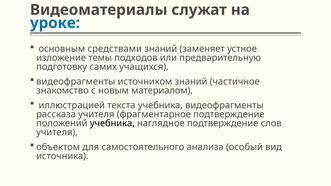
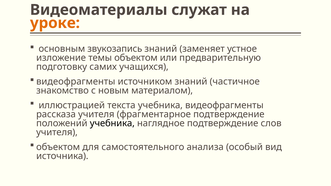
уроке colour: blue -> orange (55, 23)
средствами: средствами -> звукозапись (115, 49)
темы подходов: подходов -> объектом (136, 58)
